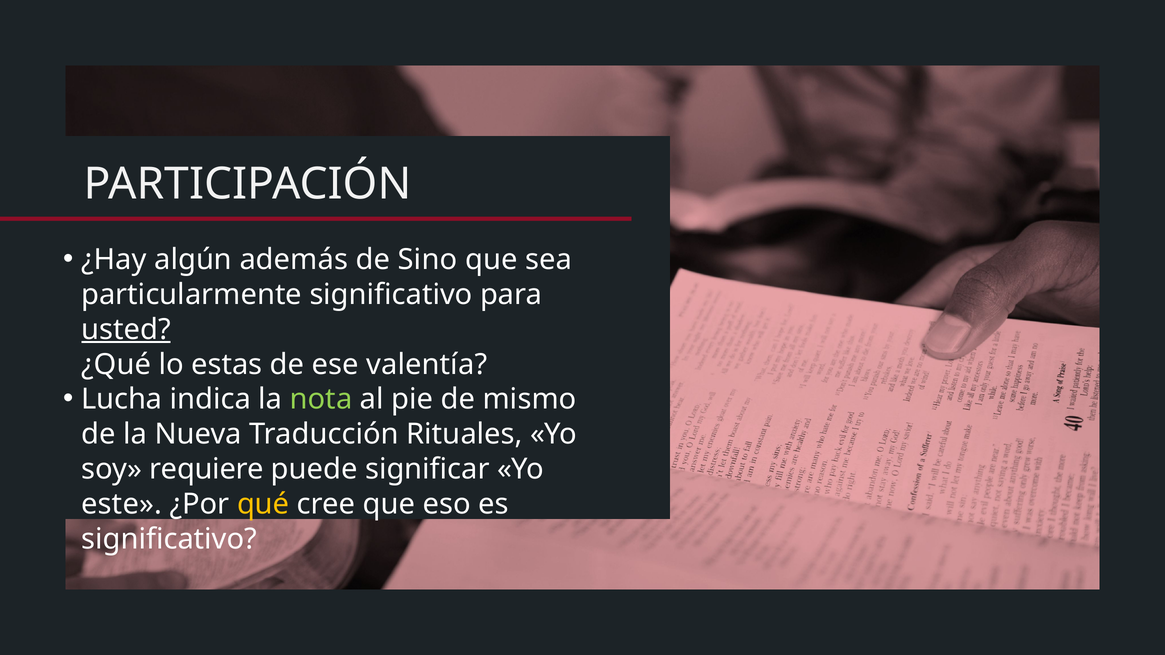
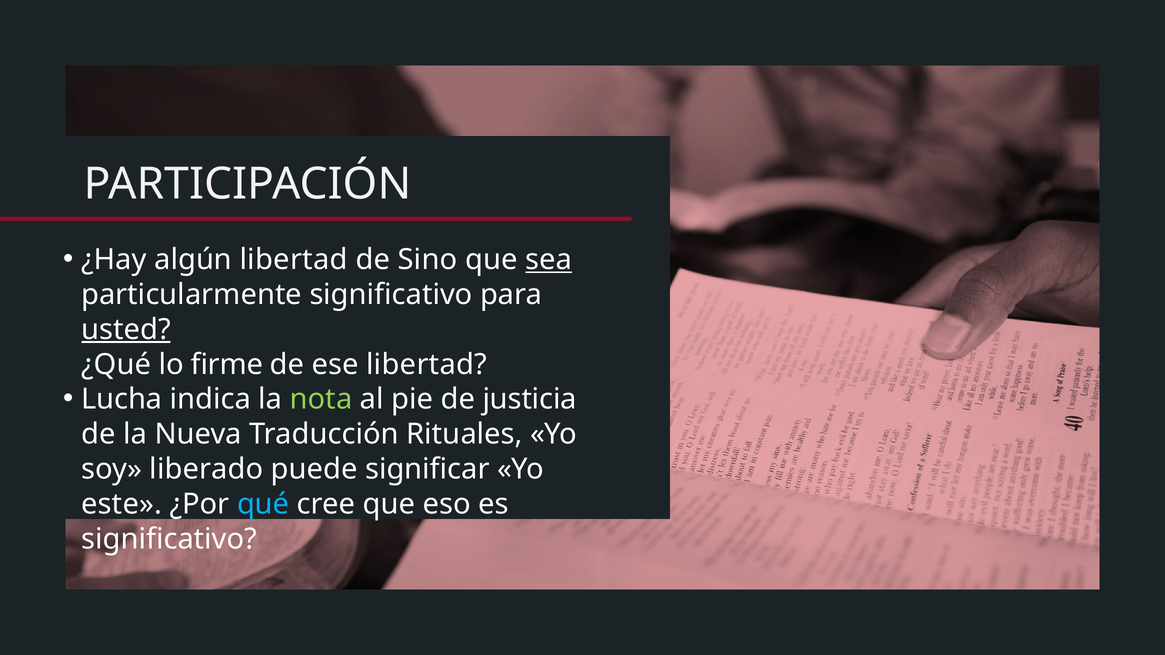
algún además: además -> libertad (294, 260)
sea underline: none -> present (549, 260)
estas: estas -> firme (227, 365)
ese valentía: valentía -> libertad (427, 365)
mismo: mismo -> justicia (530, 400)
requiere: requiere -> liberado (206, 469)
qué colour: yellow -> light blue (263, 504)
